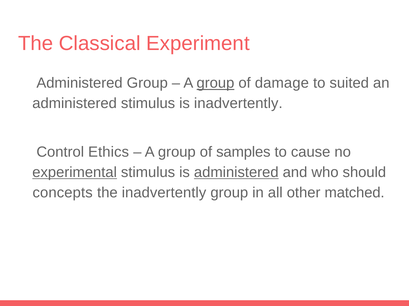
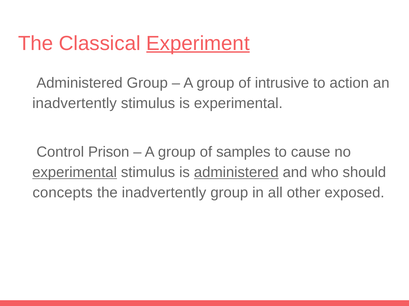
Experiment underline: none -> present (198, 43)
group underline: present -> none (215, 83)
damage: damage -> intrusive (282, 83)
suited: suited -> action (349, 83)
administered: administered -> inadvertently (75, 104)
is inadvertently: inadvertently -> experimental (238, 104)
Ethics: Ethics -> Prison (109, 152)
matched: matched -> exposed (355, 193)
